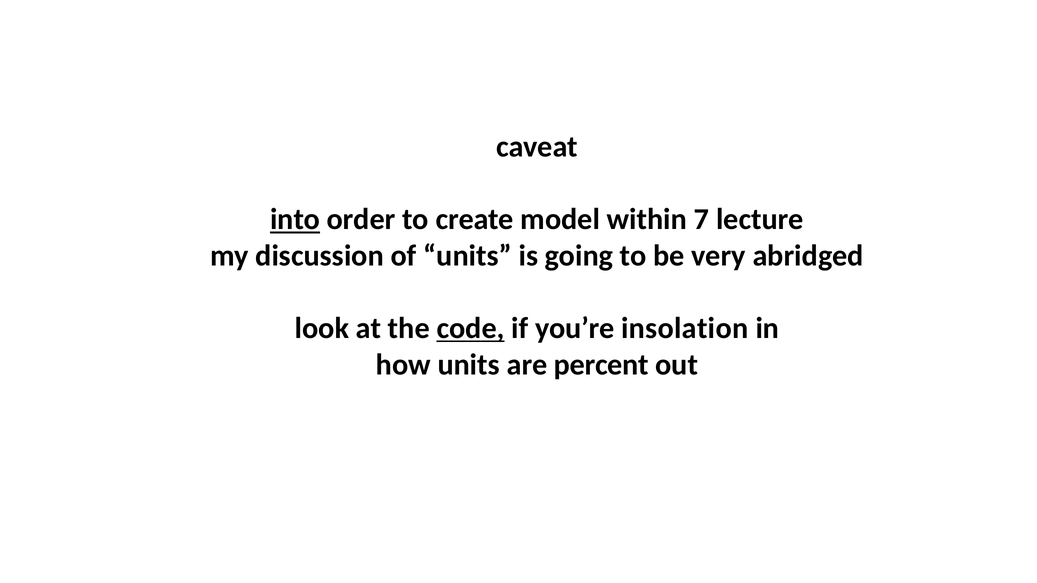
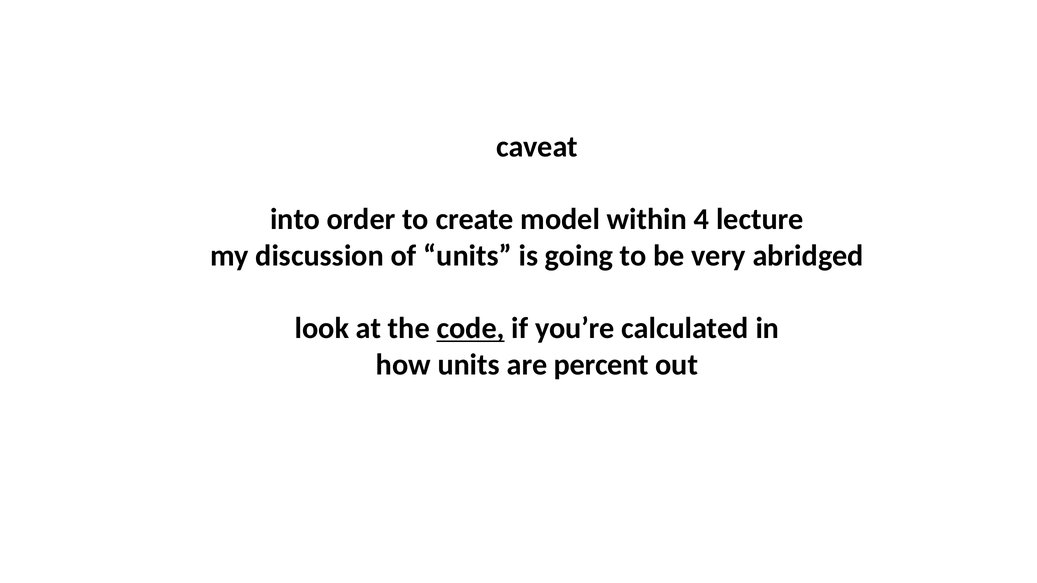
into underline: present -> none (295, 220)
7: 7 -> 4 (702, 220)
insolation: insolation -> calculated (685, 328)
